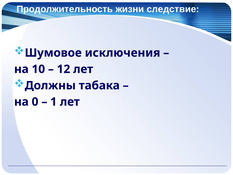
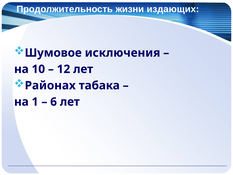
следствие: следствие -> издающих (173, 9)
Должны: Должны -> Районах (50, 85)
0: 0 -> 1 (35, 102)
1: 1 -> 6 (54, 102)
